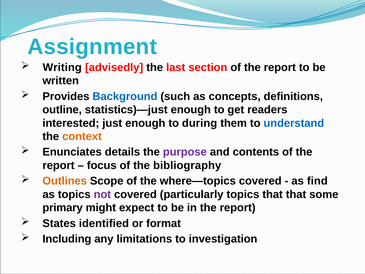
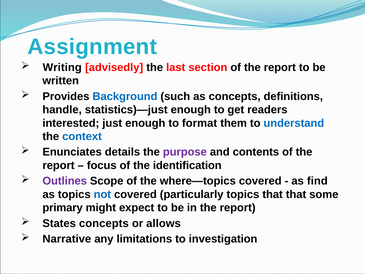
outline: outline -> handle (62, 110)
during: during -> format (200, 123)
context colour: orange -> blue (82, 136)
bibliography: bibliography -> identification (187, 165)
Outlines colour: orange -> purple (65, 181)
not colour: purple -> blue (102, 194)
States identified: identified -> concepts (104, 223)
format: format -> allows (164, 223)
Including: Including -> Narrative (67, 239)
